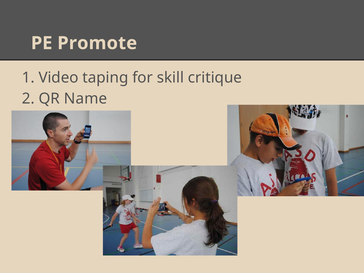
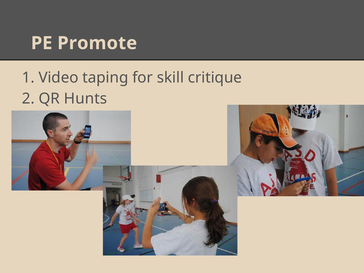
Name: Name -> Hunts (86, 99)
